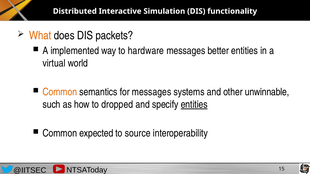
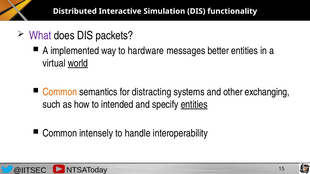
What colour: orange -> purple (40, 36)
world underline: none -> present (78, 63)
for messages: messages -> distracting (152, 92)
unwinnable: unwinnable -> exchanging (267, 92)
dropped: dropped -> intended (117, 105)
expected: expected -> intensely (96, 134)
source: source -> handle (138, 134)
